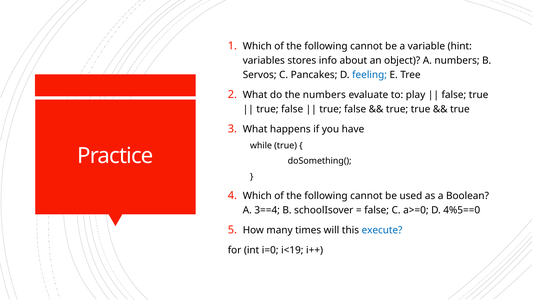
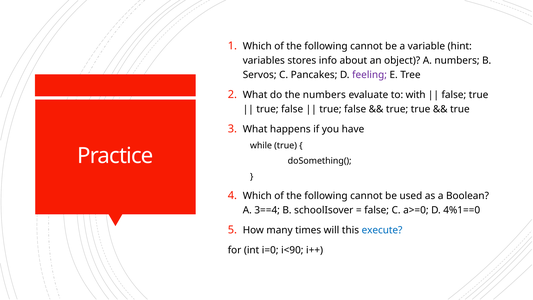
feeling colour: blue -> purple (370, 75)
play: play -> with (416, 95)
4%5==0: 4%5==0 -> 4%1==0 (462, 210)
i<19: i<19 -> i<90 (292, 250)
